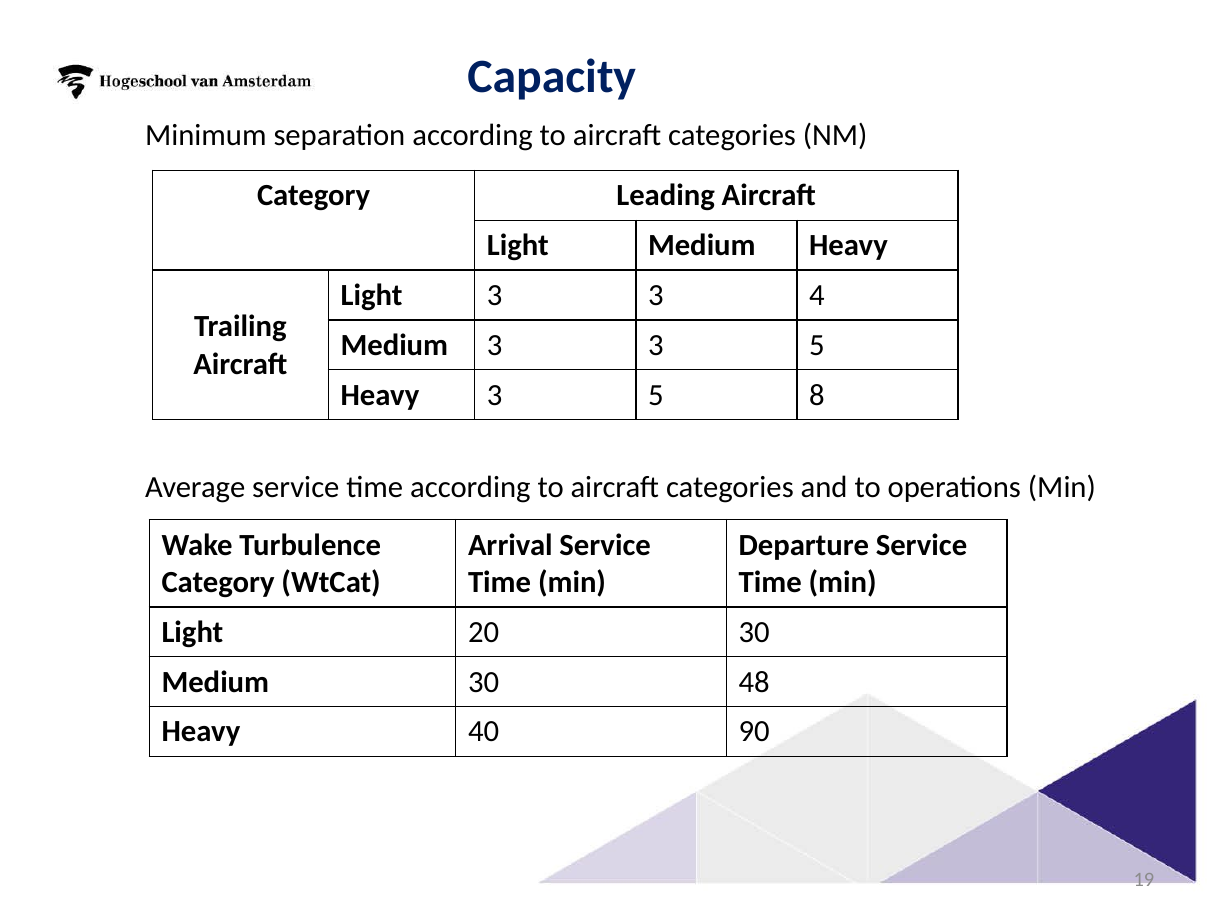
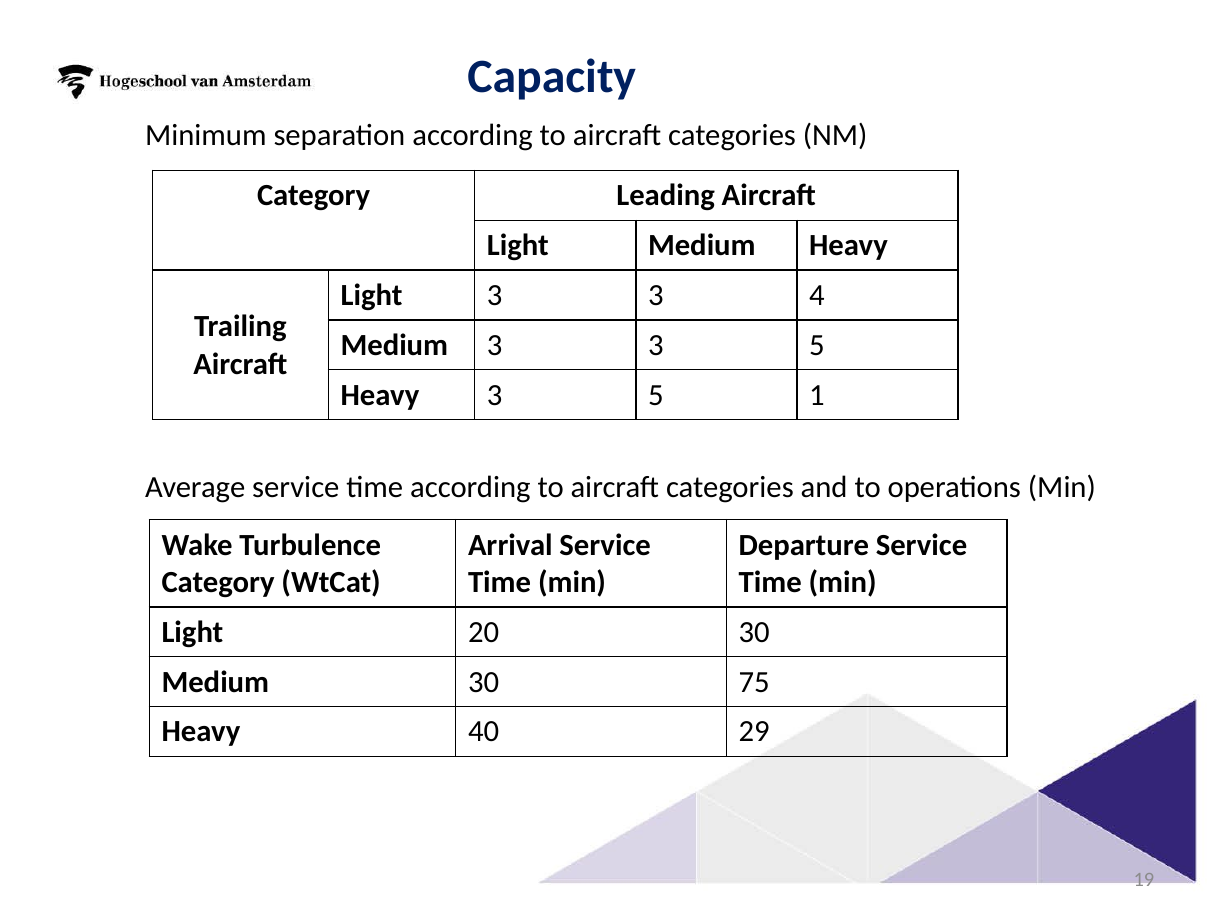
8: 8 -> 1 (817, 395)
48: 48 -> 75 (754, 682)
90: 90 -> 29 (754, 732)
